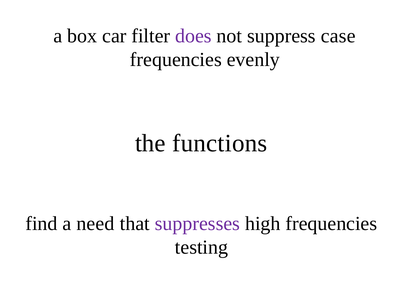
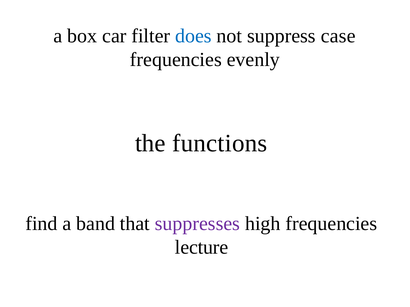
does colour: purple -> blue (193, 36)
need: need -> band (96, 224)
testing: testing -> lecture (202, 248)
